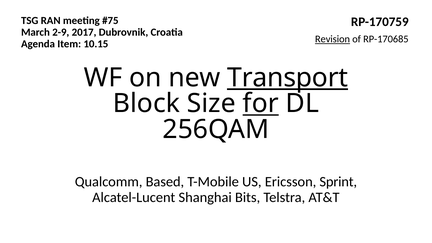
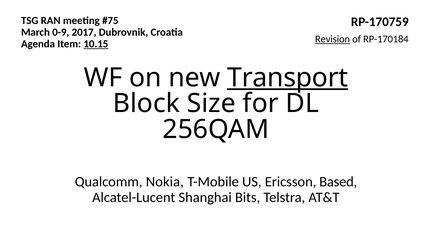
2-9: 2-9 -> 0-9 (61, 32)
RP-170685: RP-170685 -> RP-170184 (386, 39)
10.15 underline: none -> present (96, 44)
for underline: present -> none (261, 104)
Based: Based -> Nokia (165, 182)
Sprint: Sprint -> Based (338, 182)
